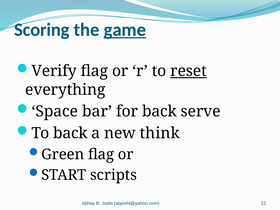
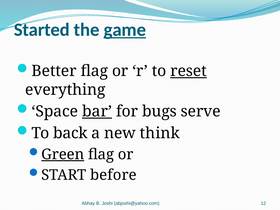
Scoring: Scoring -> Started (42, 30)
Verify: Verify -> Better (54, 71)
bar underline: none -> present (97, 111)
for back: back -> bugs (159, 111)
Green underline: none -> present (63, 154)
scripts: scripts -> before (113, 175)
